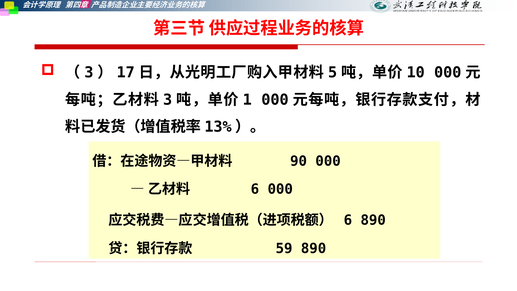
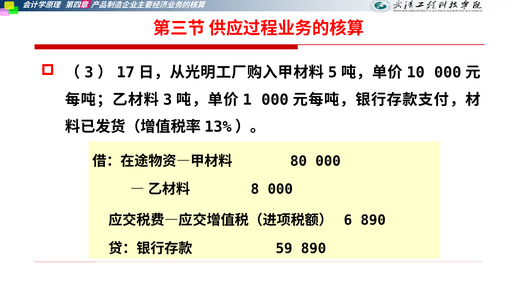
90: 90 -> 80 (299, 161)
6: 6 -> 8 (255, 189)
